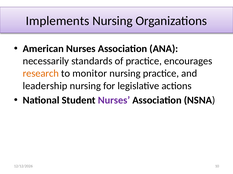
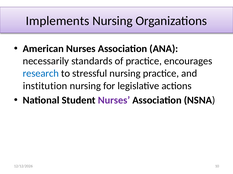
research colour: orange -> blue (41, 74)
monitor: monitor -> stressful (90, 74)
leadership: leadership -> institution (45, 86)
